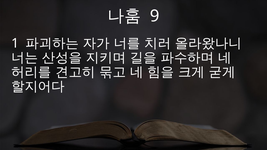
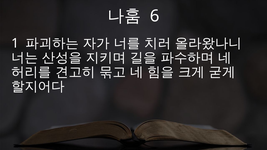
9: 9 -> 6 (155, 16)
